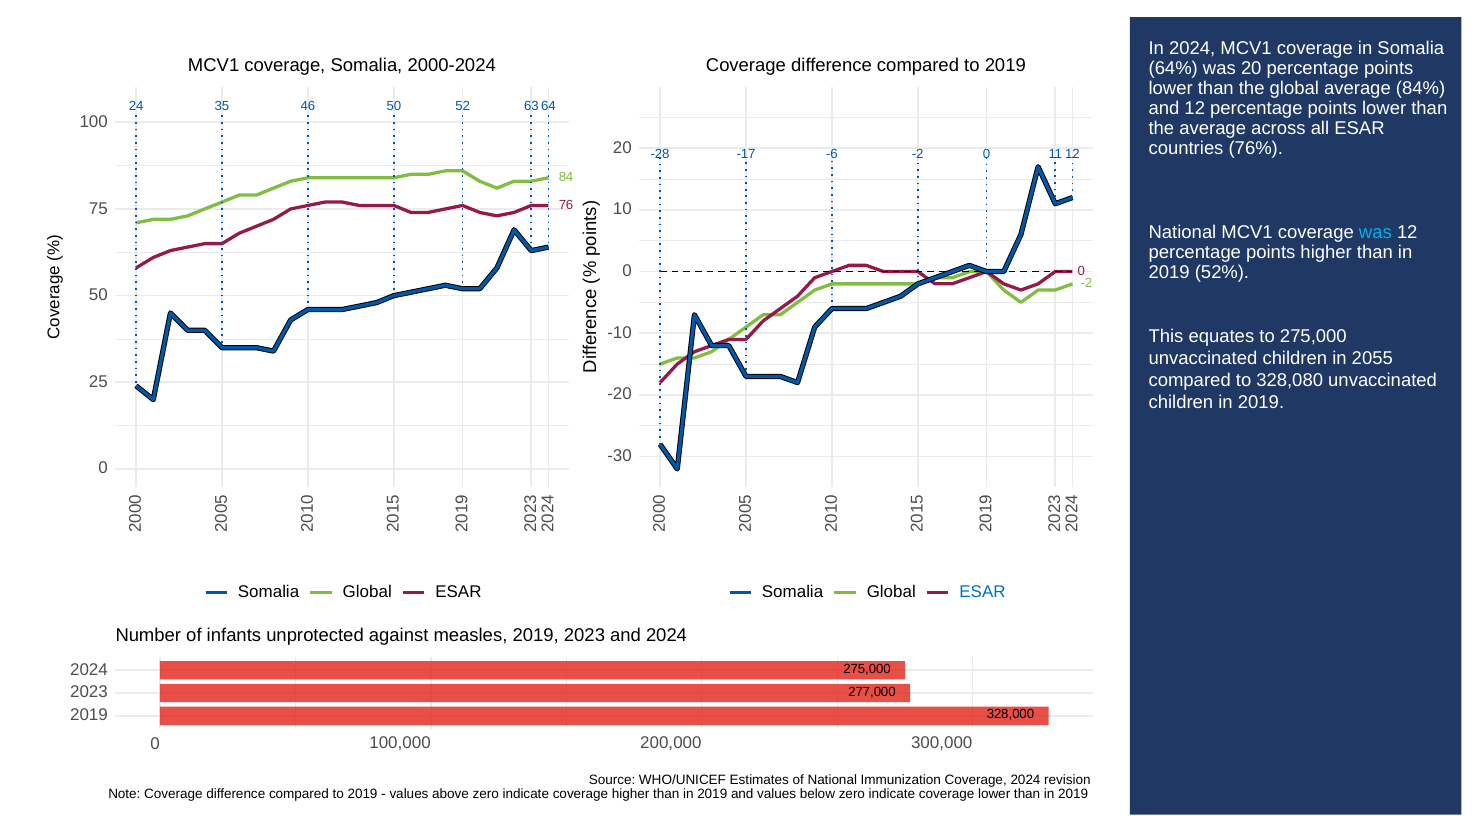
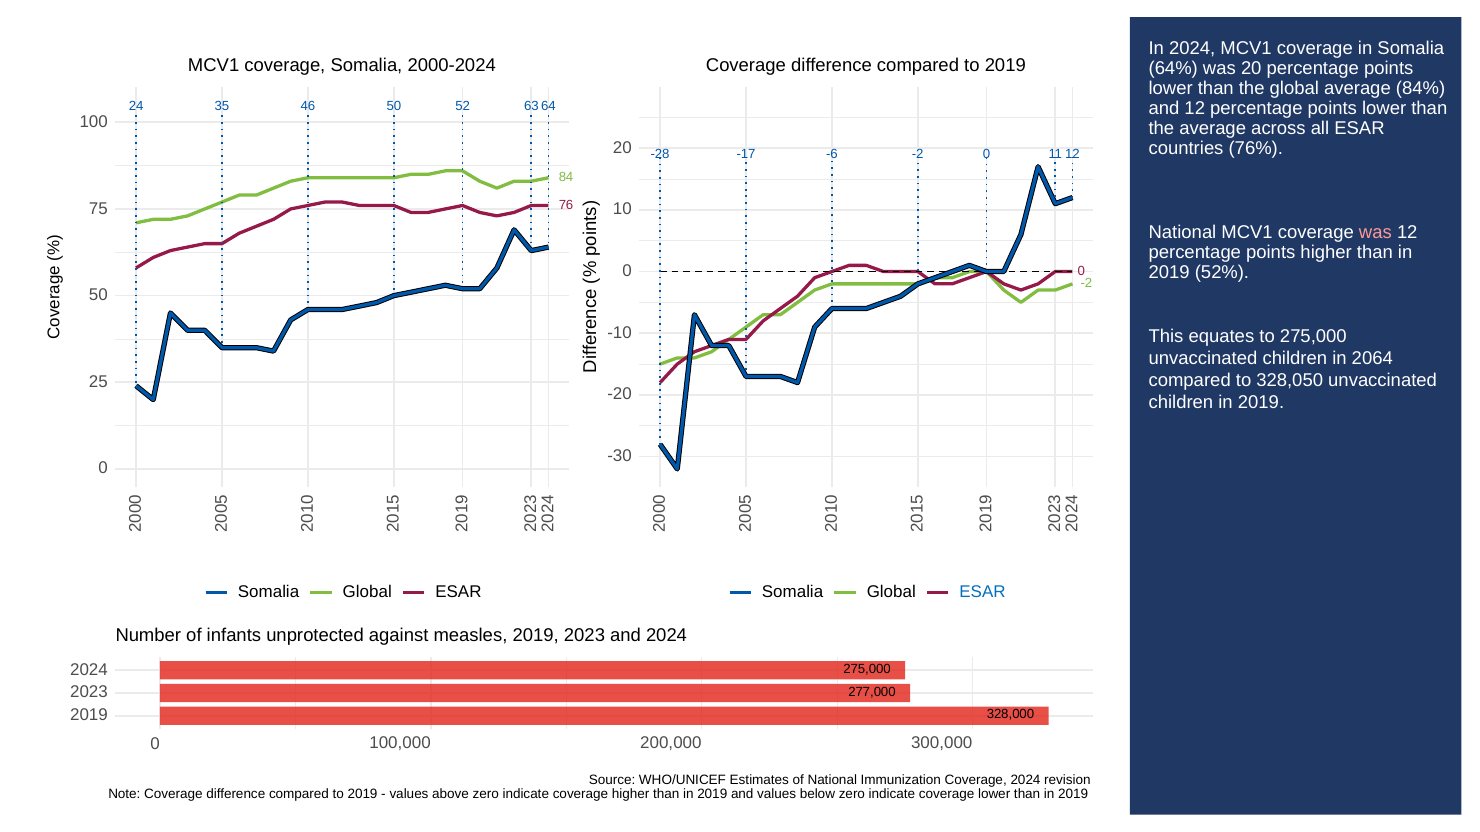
was colour: light blue -> pink (1375, 232)
2055: 2055 -> 2064 (1372, 359)
328,080: 328,080 -> 328,050 (1290, 381)
